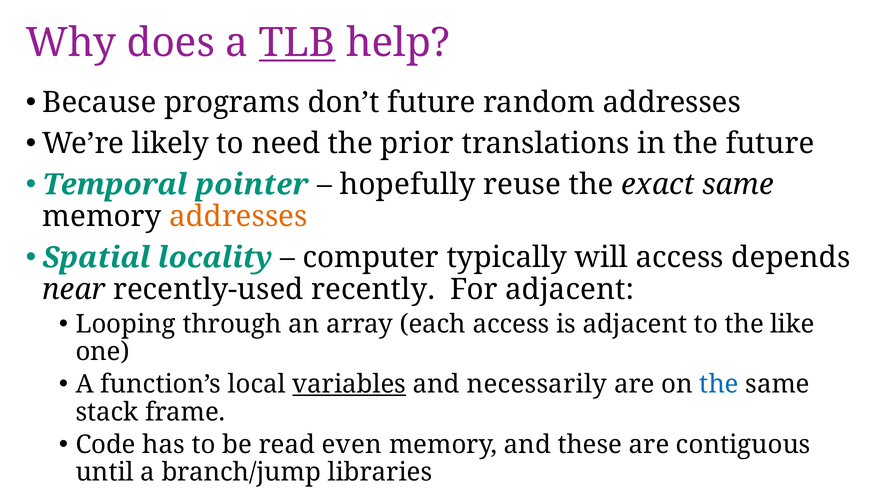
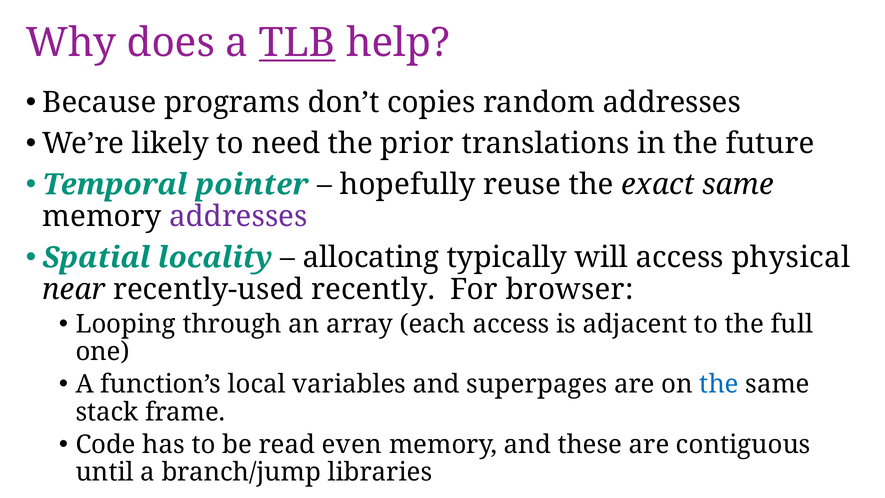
don’t future: future -> copies (431, 102)
addresses colour: orange -> purple (238, 216)
computer: computer -> allocating (371, 258)
depends: depends -> physical (791, 258)
For adjacent: adjacent -> browser (570, 289)
like: like -> full (792, 324)
variables underline: present -> none (349, 384)
necessarily: necessarily -> superpages (537, 384)
